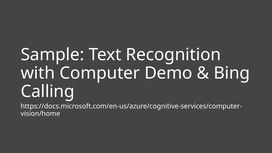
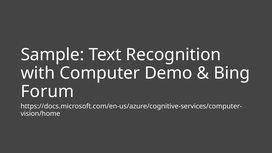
Calling: Calling -> Forum (47, 92)
